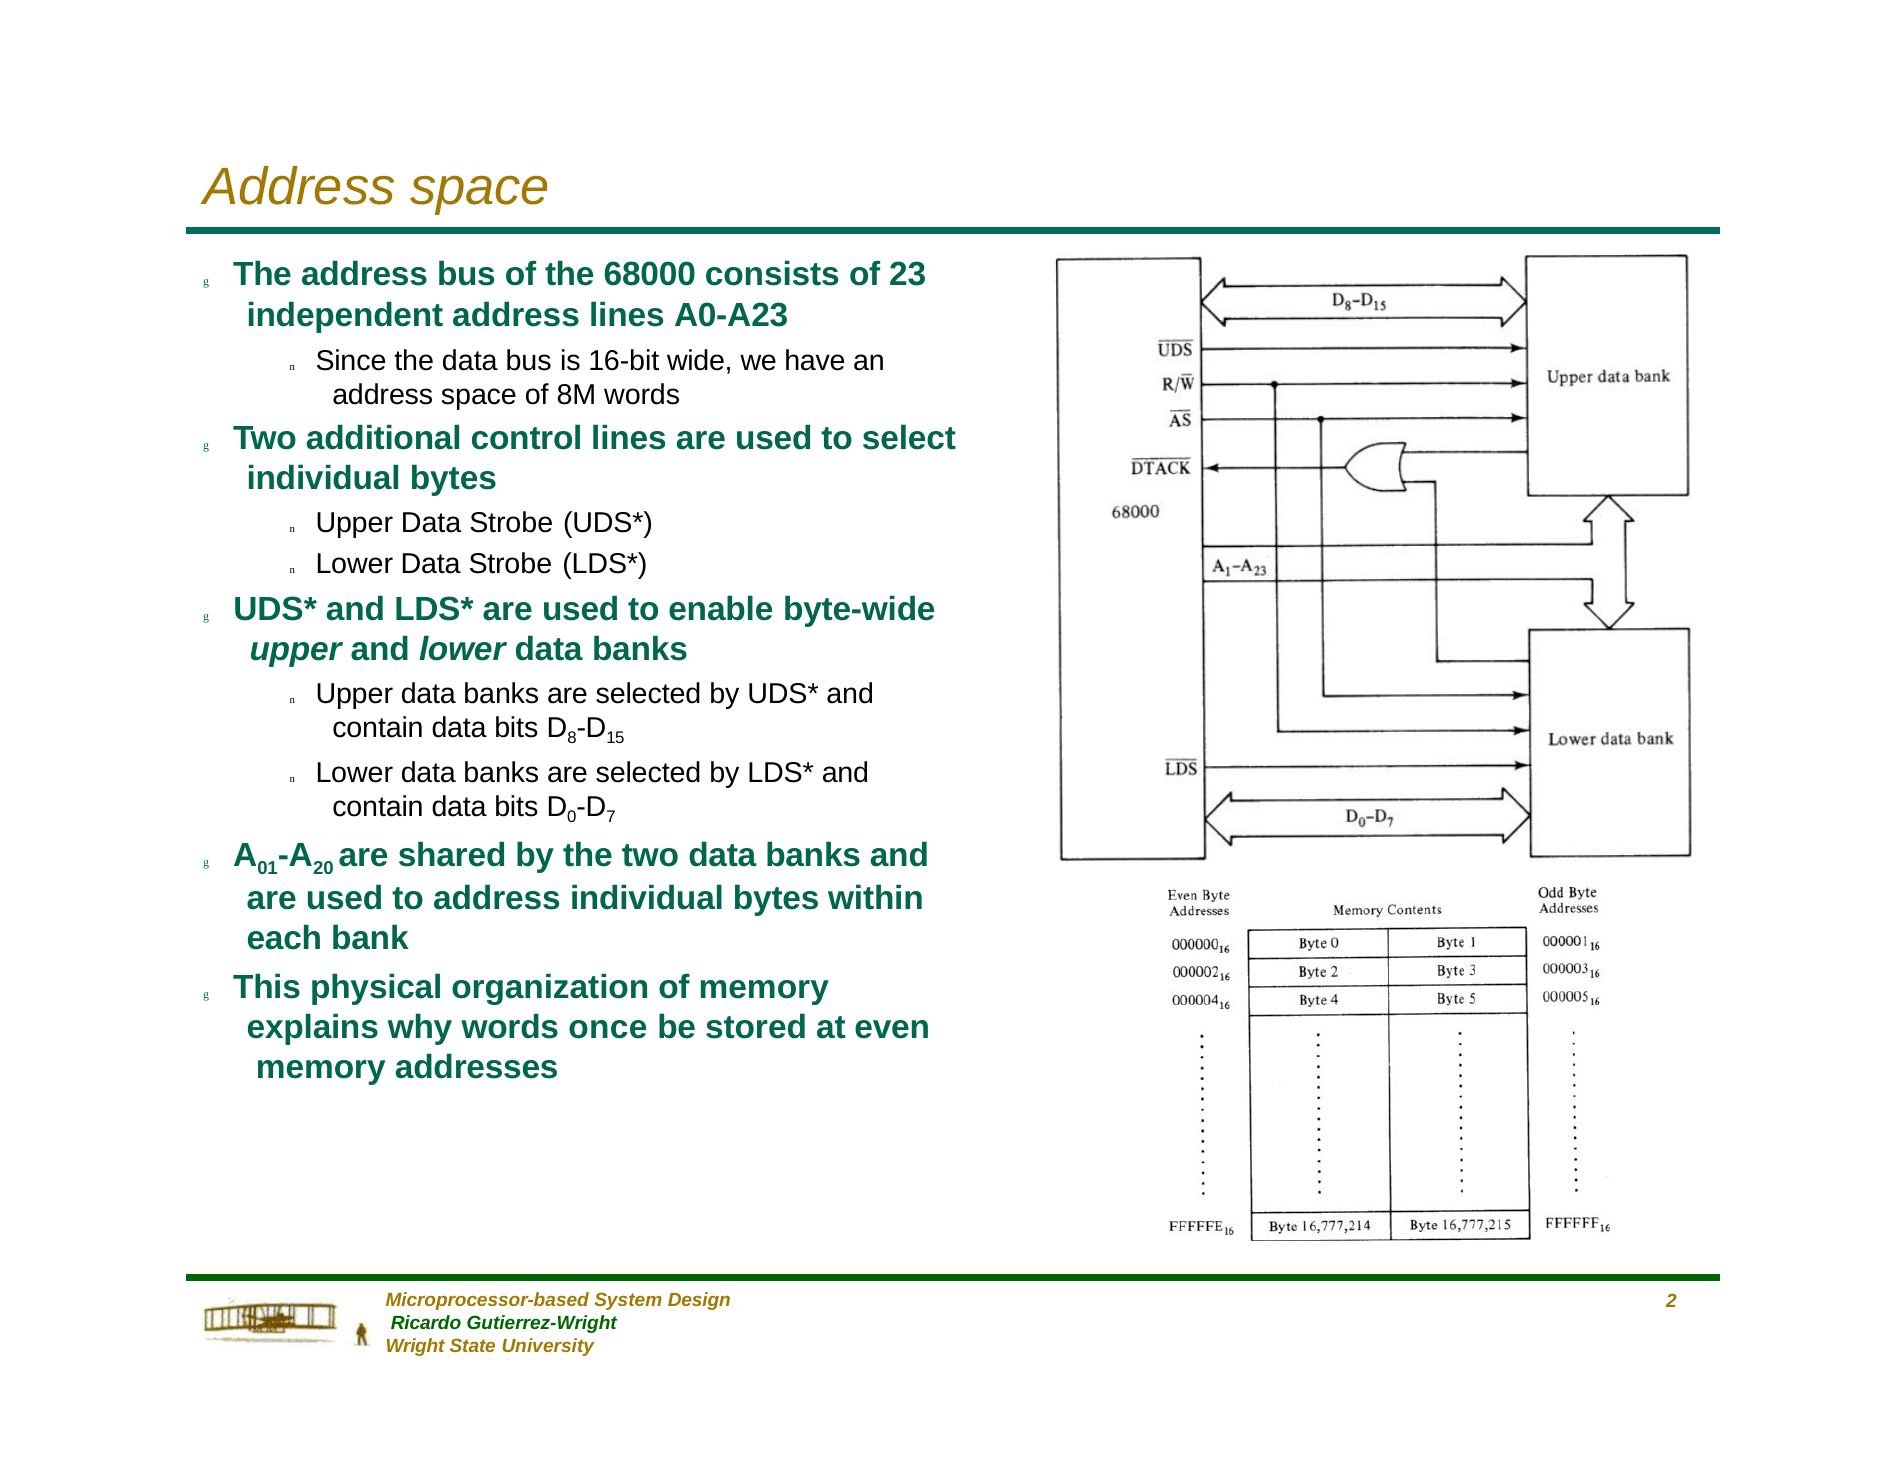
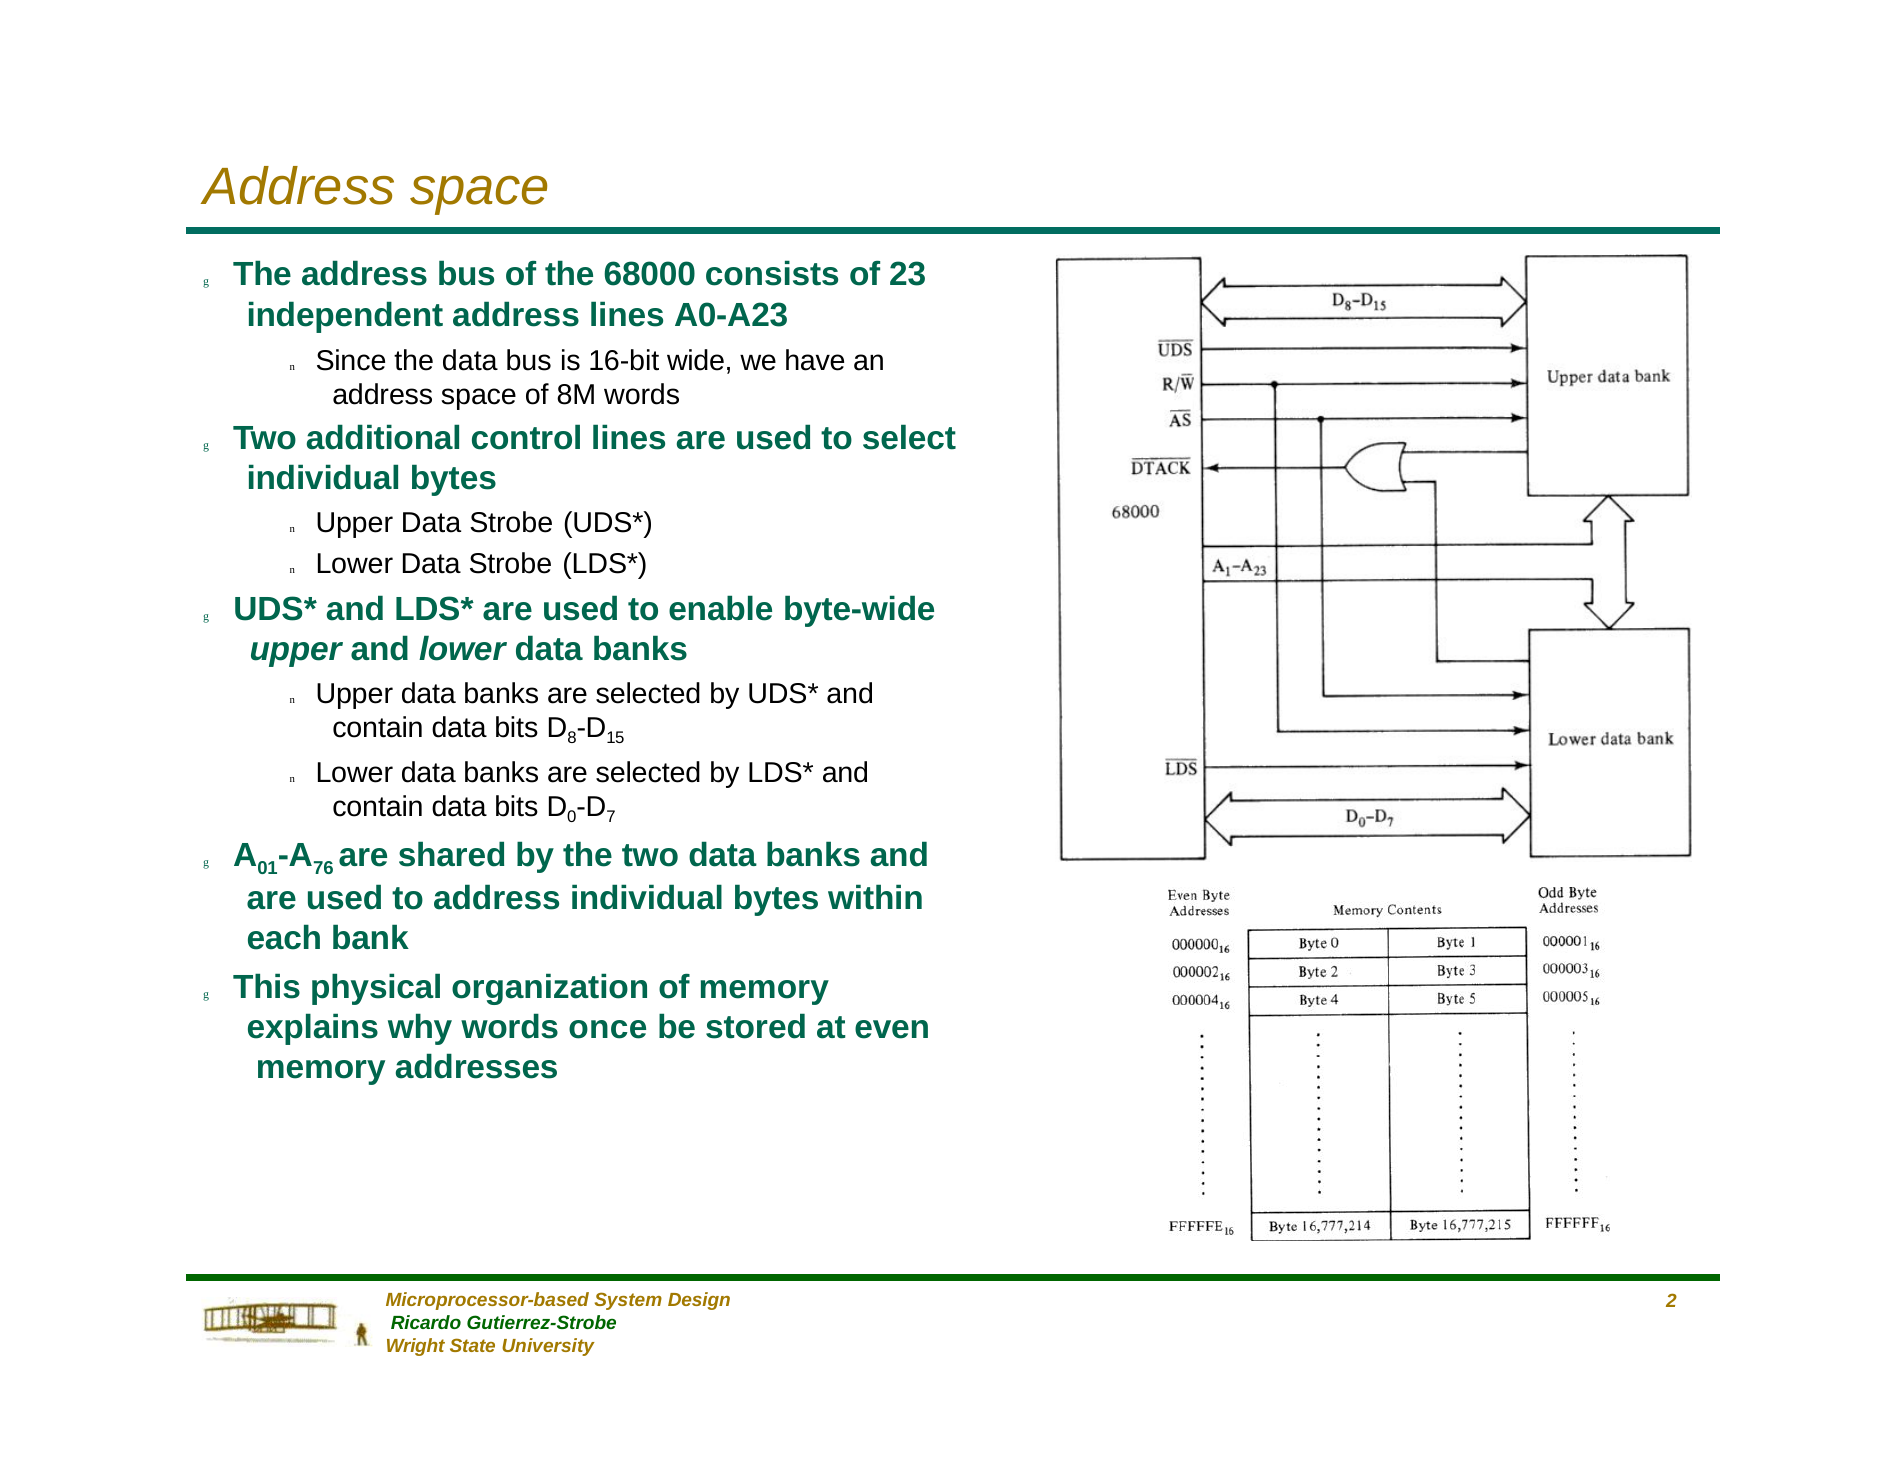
20: 20 -> 76 (323, 868)
Gutierrez-Wright: Gutierrez-Wright -> Gutierrez-Strobe (542, 1323)
